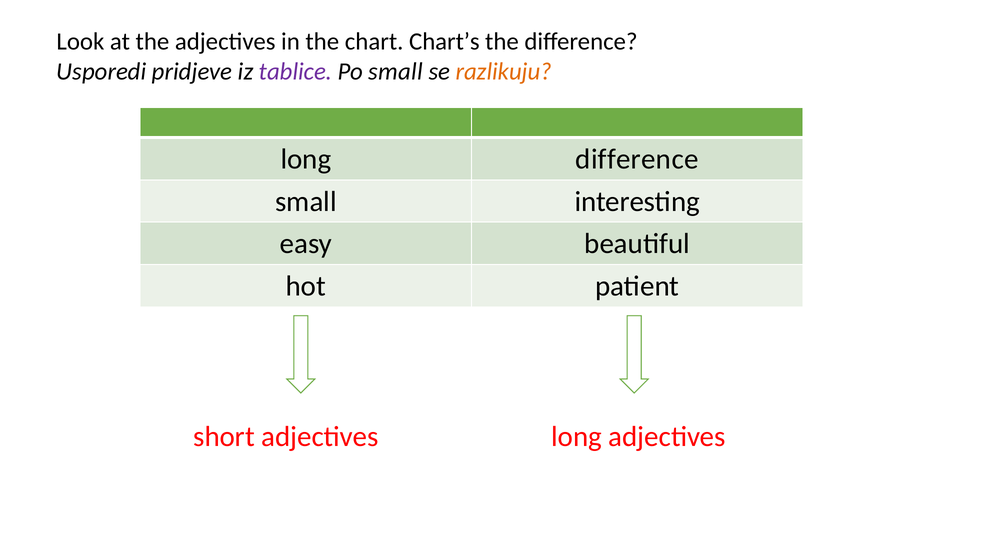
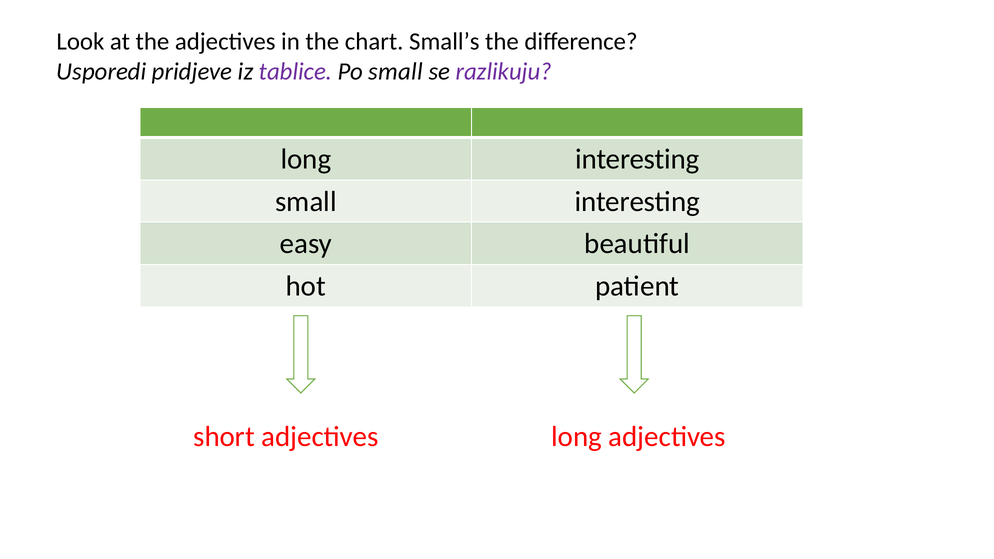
Chart’s: Chart’s -> Small’s (444, 42)
razlikuju colour: orange -> purple (504, 71)
long difference: difference -> interesting (637, 159)
